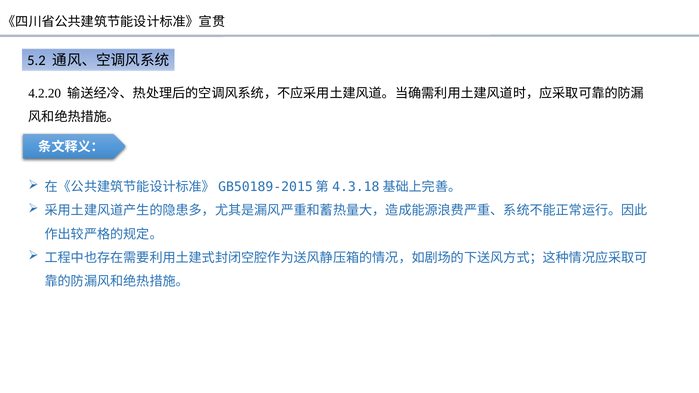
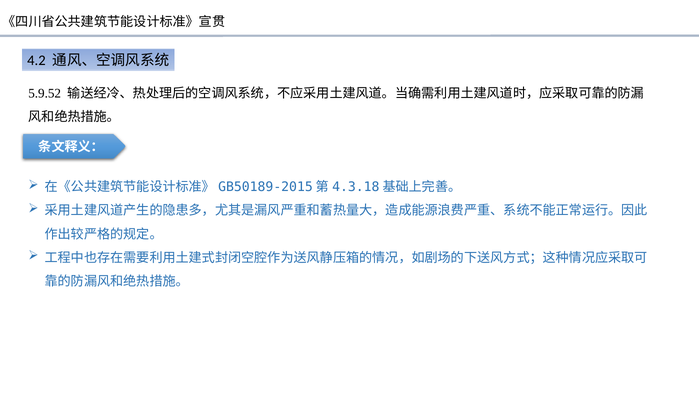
5.2: 5.2 -> 4.2 (36, 61)
4.2.20: 4.2.20 -> 5.9.52 (45, 93)
